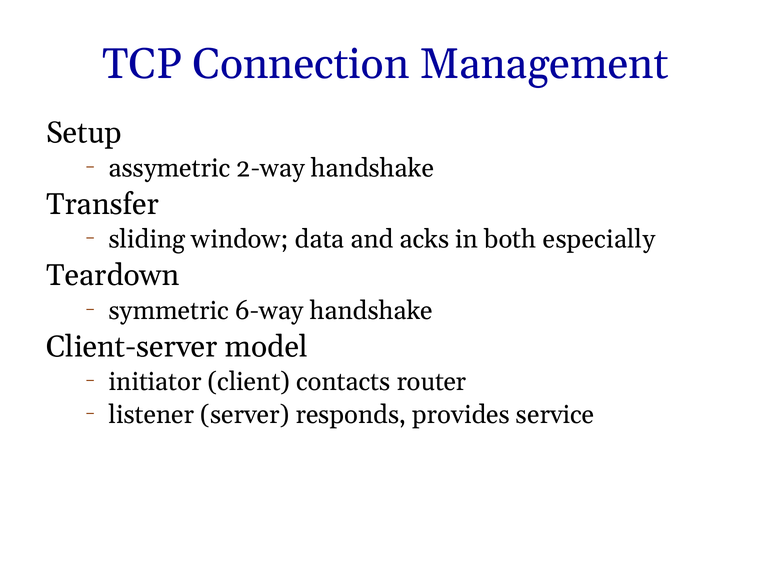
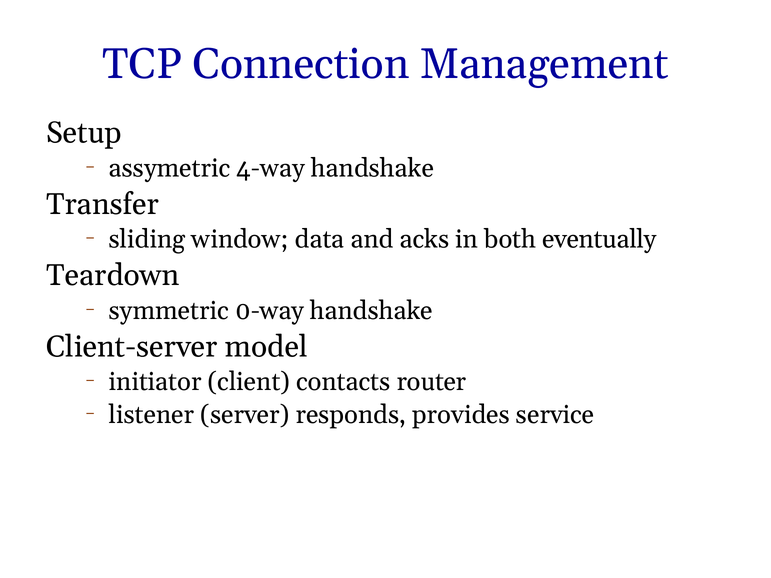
2-way: 2-way -> 4-way (271, 168)
especially: especially -> eventually (599, 239)
6-way: 6-way -> 0-way (269, 311)
